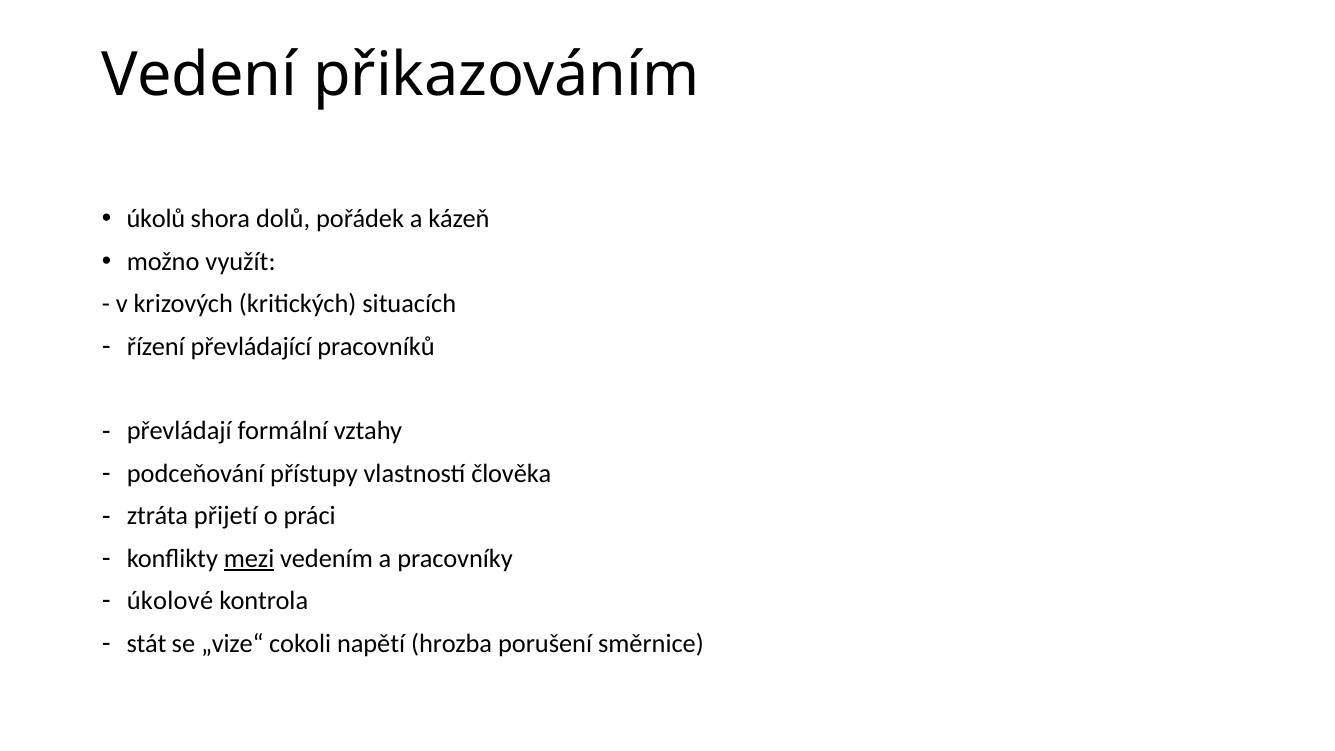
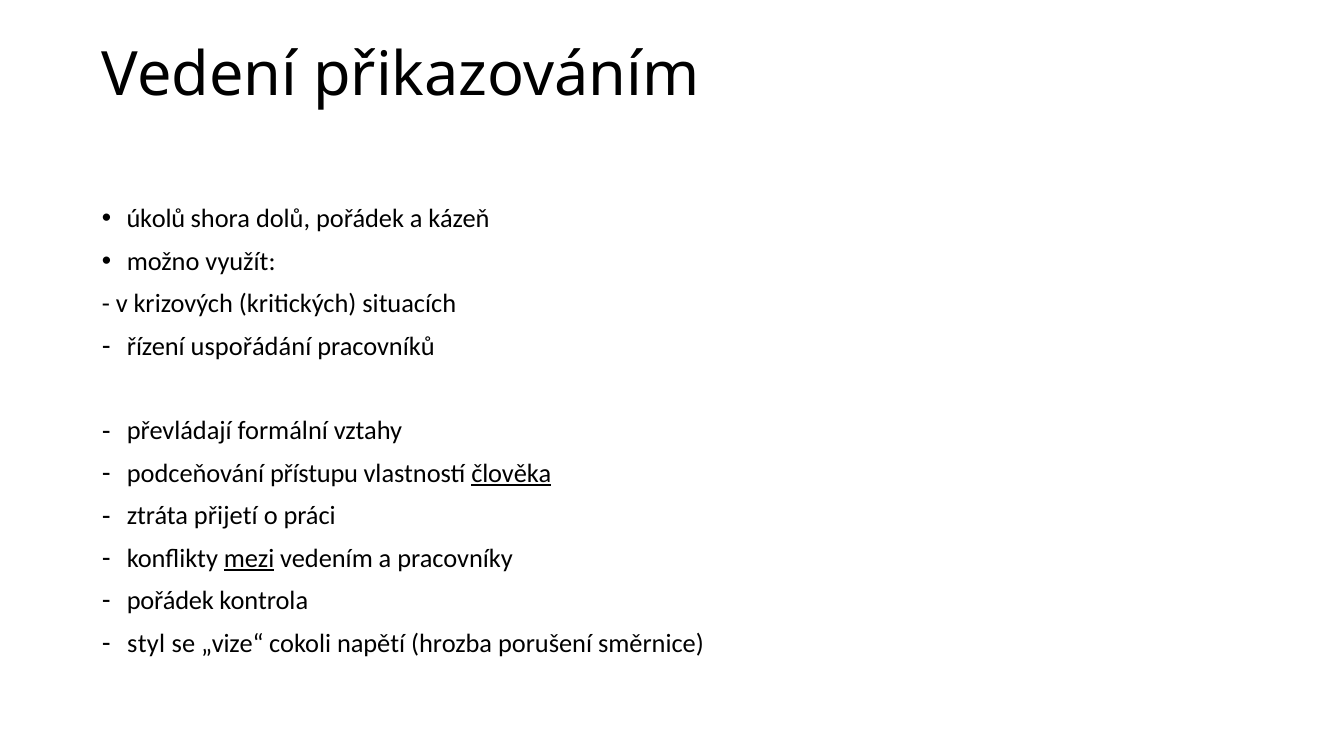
převládající: převládající -> uspořádání (251, 346)
přístupy: přístupy -> přístupu (314, 474)
člověka underline: none -> present (511, 474)
úkolové: úkolové -> pořádek (170, 601)
stát: stát -> styl (146, 644)
